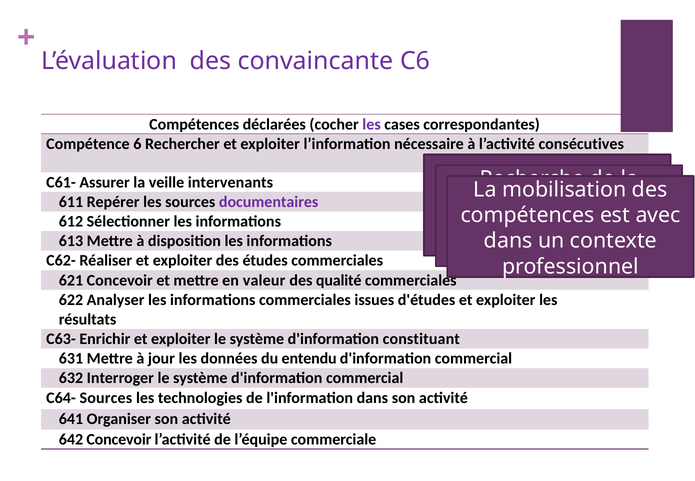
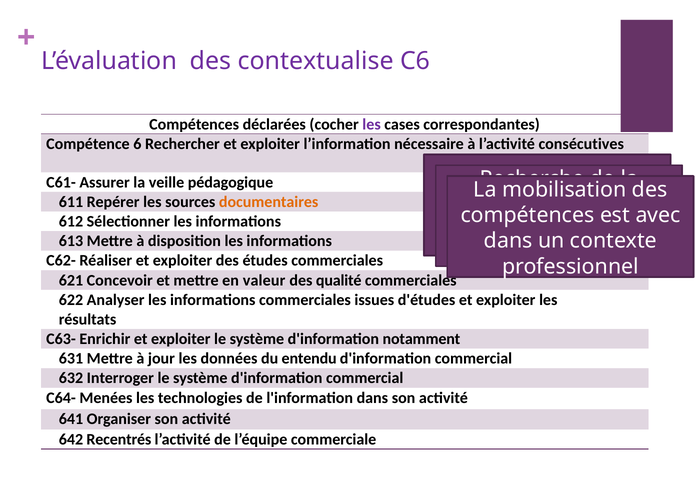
convaincante: convaincante -> contextualise (316, 61)
intervenants: intervenants -> pédagogique (230, 182)
documentaires colour: purple -> orange (269, 202)
constituant: constituant -> notamment (421, 339)
C64- Sources: Sources -> Menées (106, 398)
642 Concevoir: Concevoir -> Recentrés (119, 440)
